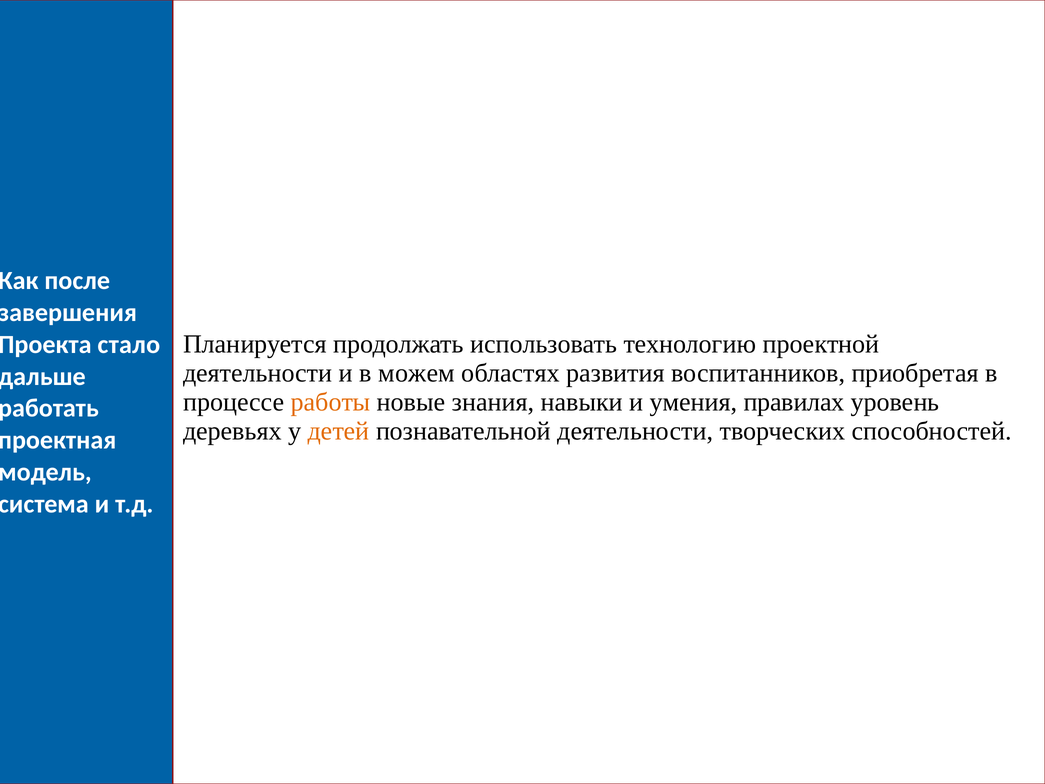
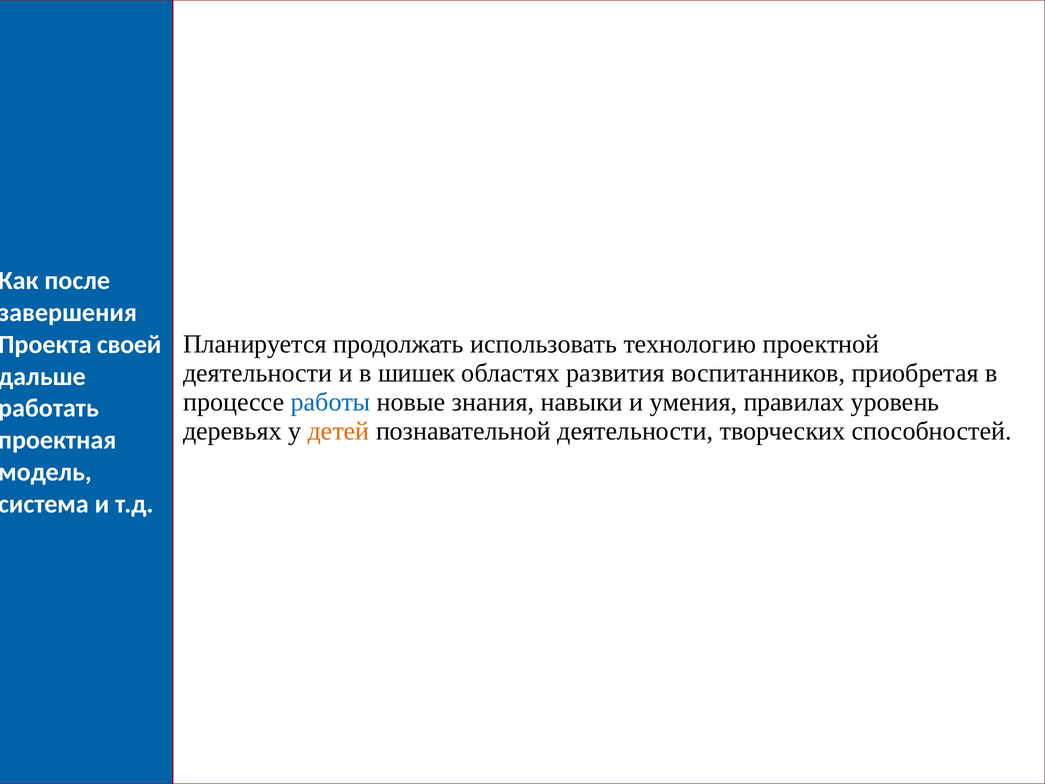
стало: стало -> своей (129, 344)
можем: можем -> шишек (417, 373)
работы colour: orange -> blue (331, 402)
